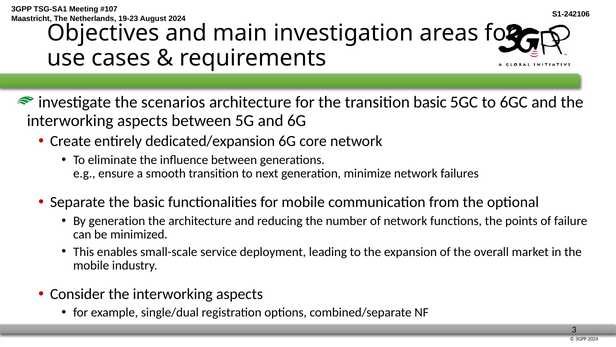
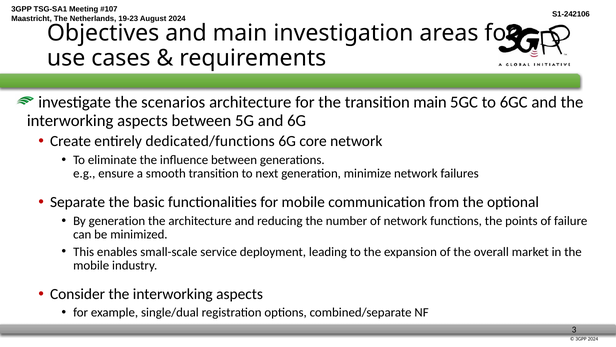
transition basic: basic -> main (430, 102)
dedicated/expansion: dedicated/expansion -> dedicated/functions (210, 141)
